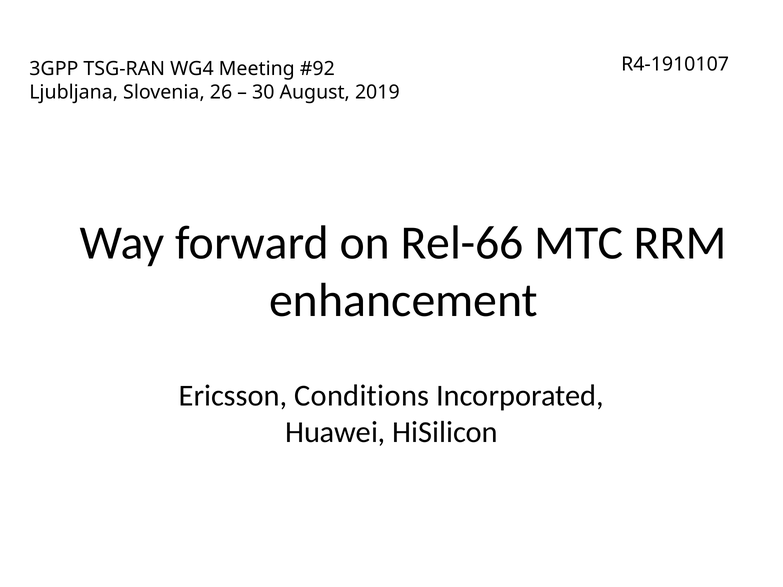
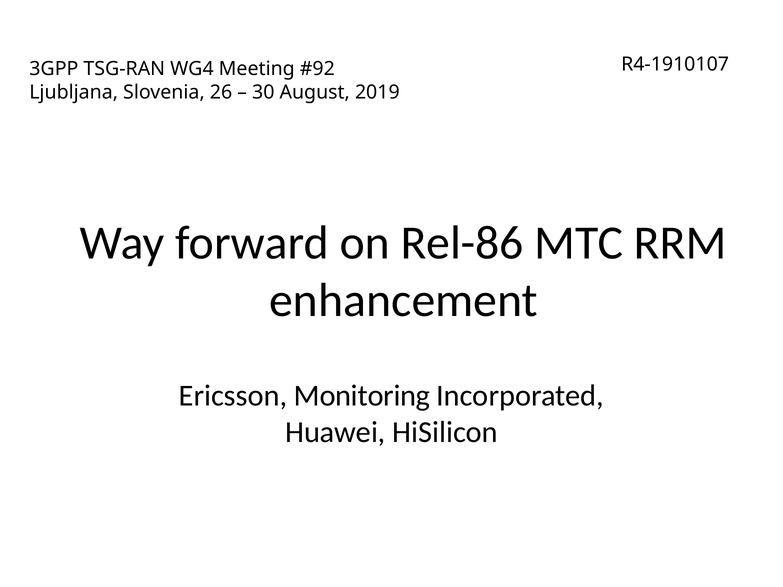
Rel-66: Rel-66 -> Rel-86 (462, 243)
Conditions: Conditions -> Monitoring (362, 396)
